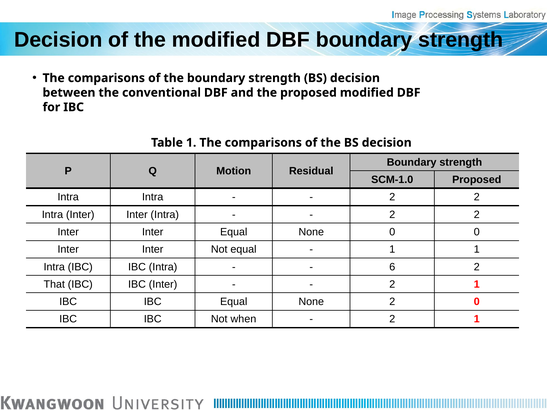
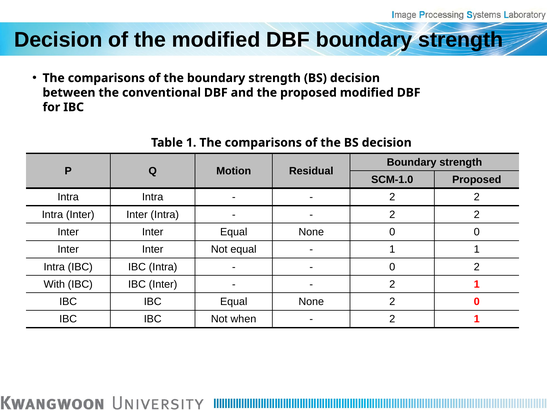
6: 6 -> 0 (392, 267)
That: That -> With (54, 284)
